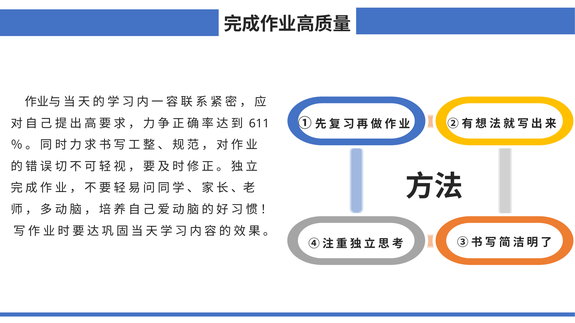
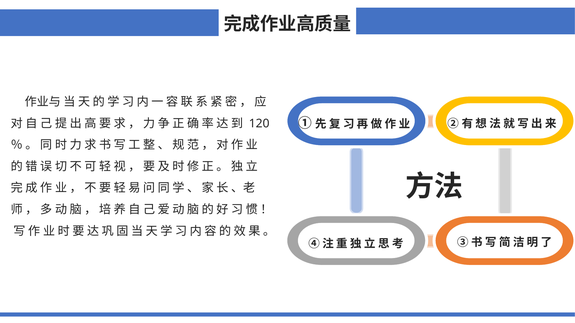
611: 611 -> 120 (259, 124)
